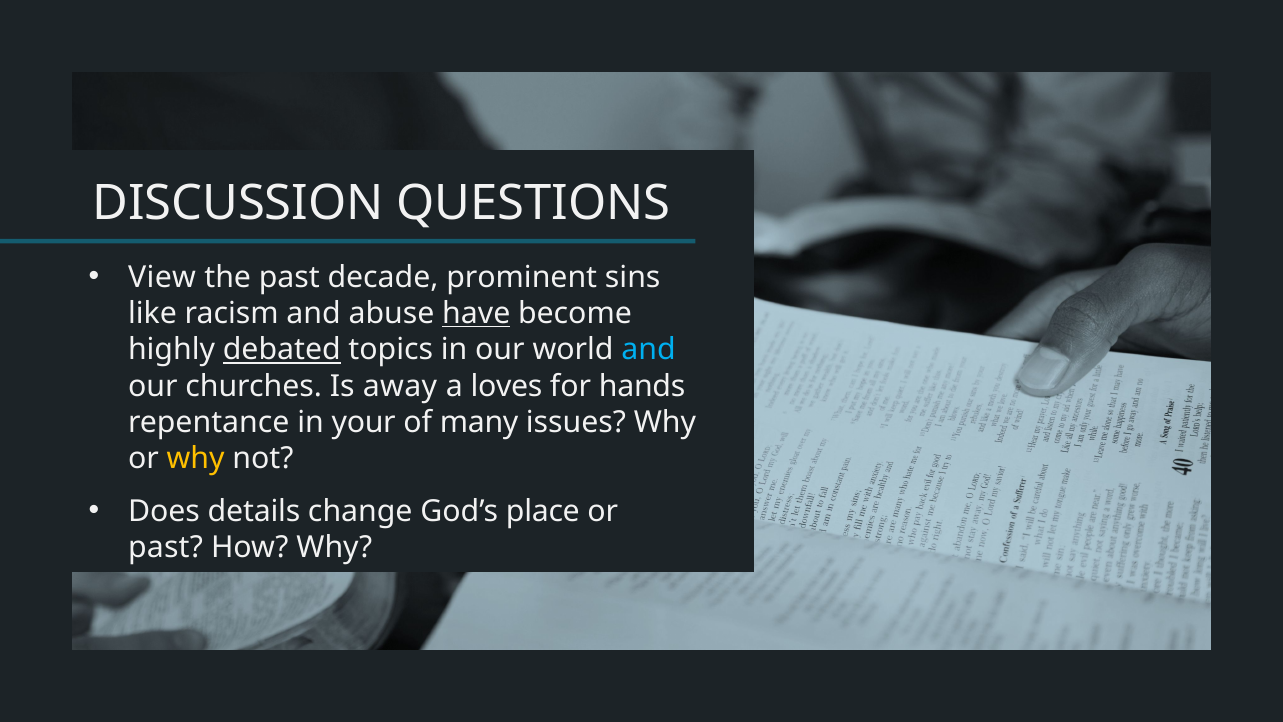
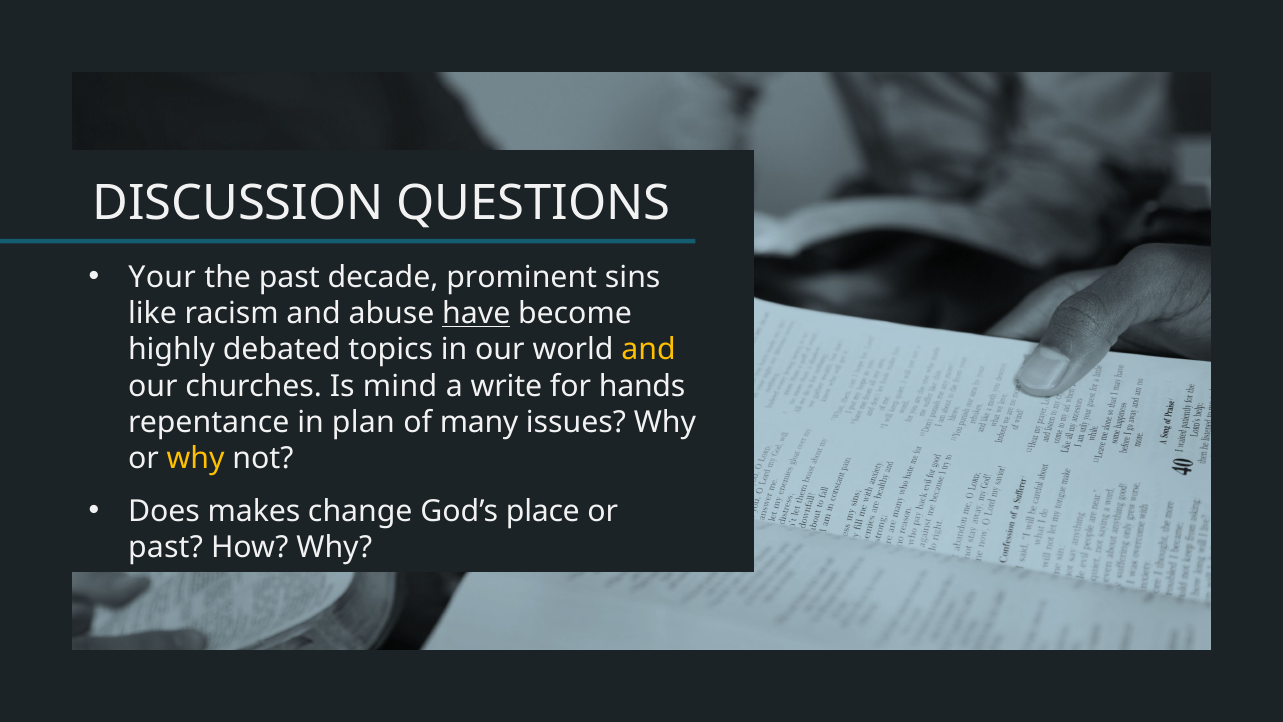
View: View -> Your (162, 277)
debated underline: present -> none (282, 350)
and colour: light blue -> yellow (649, 350)
away: away -> mind (400, 386)
loves: loves -> write (506, 386)
your: your -> plan (363, 422)
details: details -> makes (254, 511)
